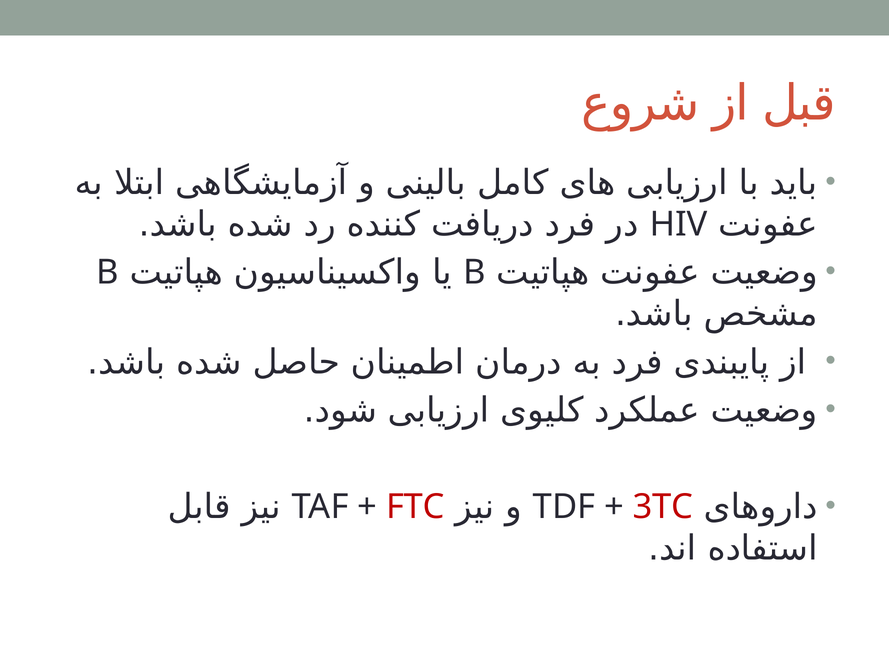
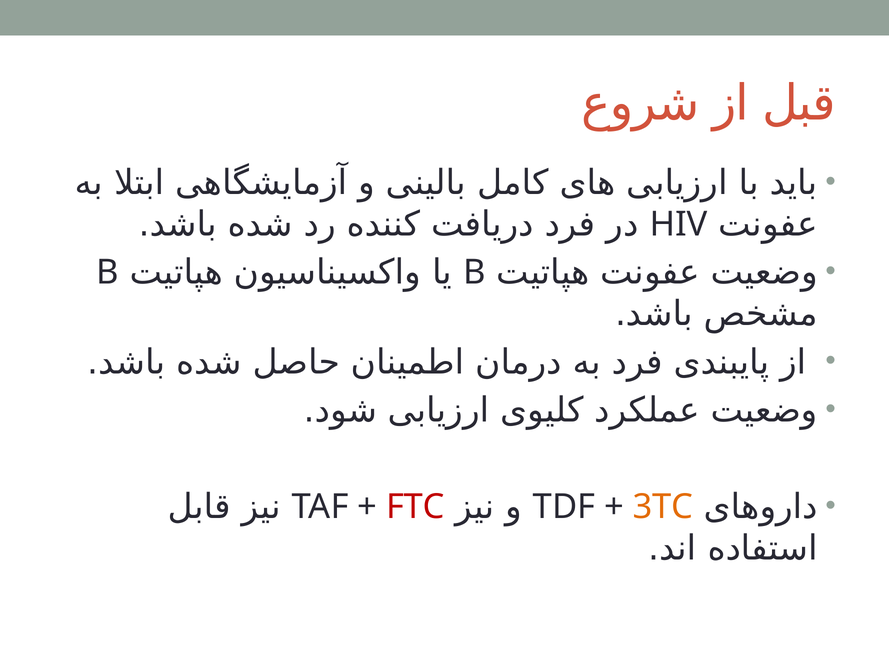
3TC colour: red -> orange (663, 508)
